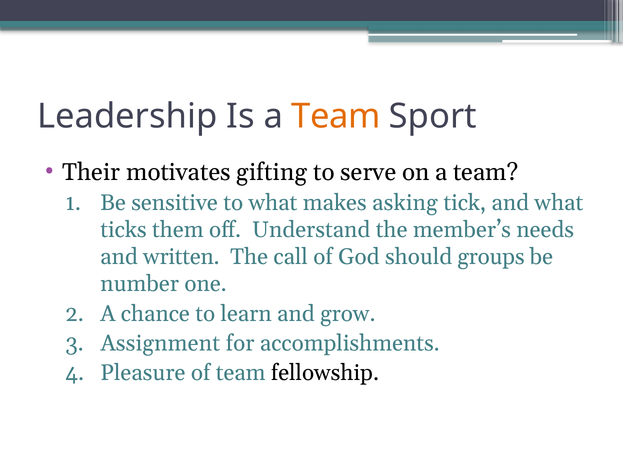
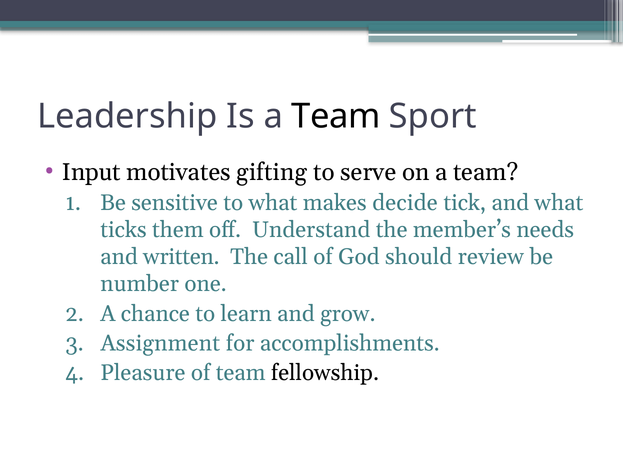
Team colour: orange -> black (336, 117)
Their: Their -> Input (91, 173)
asking: asking -> decide (405, 203)
groups: groups -> review (491, 257)
